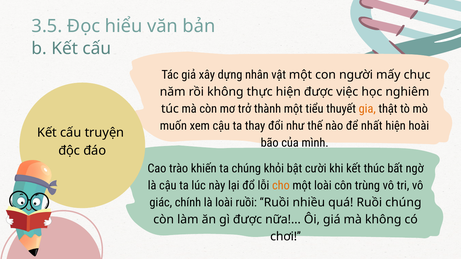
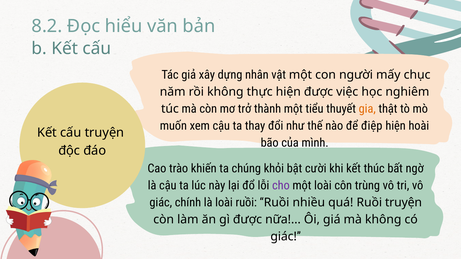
3.5: 3.5 -> 8.2 (47, 26)
nhất: nhất -> điệp (372, 126)
cho colour: orange -> purple (281, 186)
Ruồi chúng: chúng -> truyện (404, 203)
chơi: chơi -> giác (284, 237)
